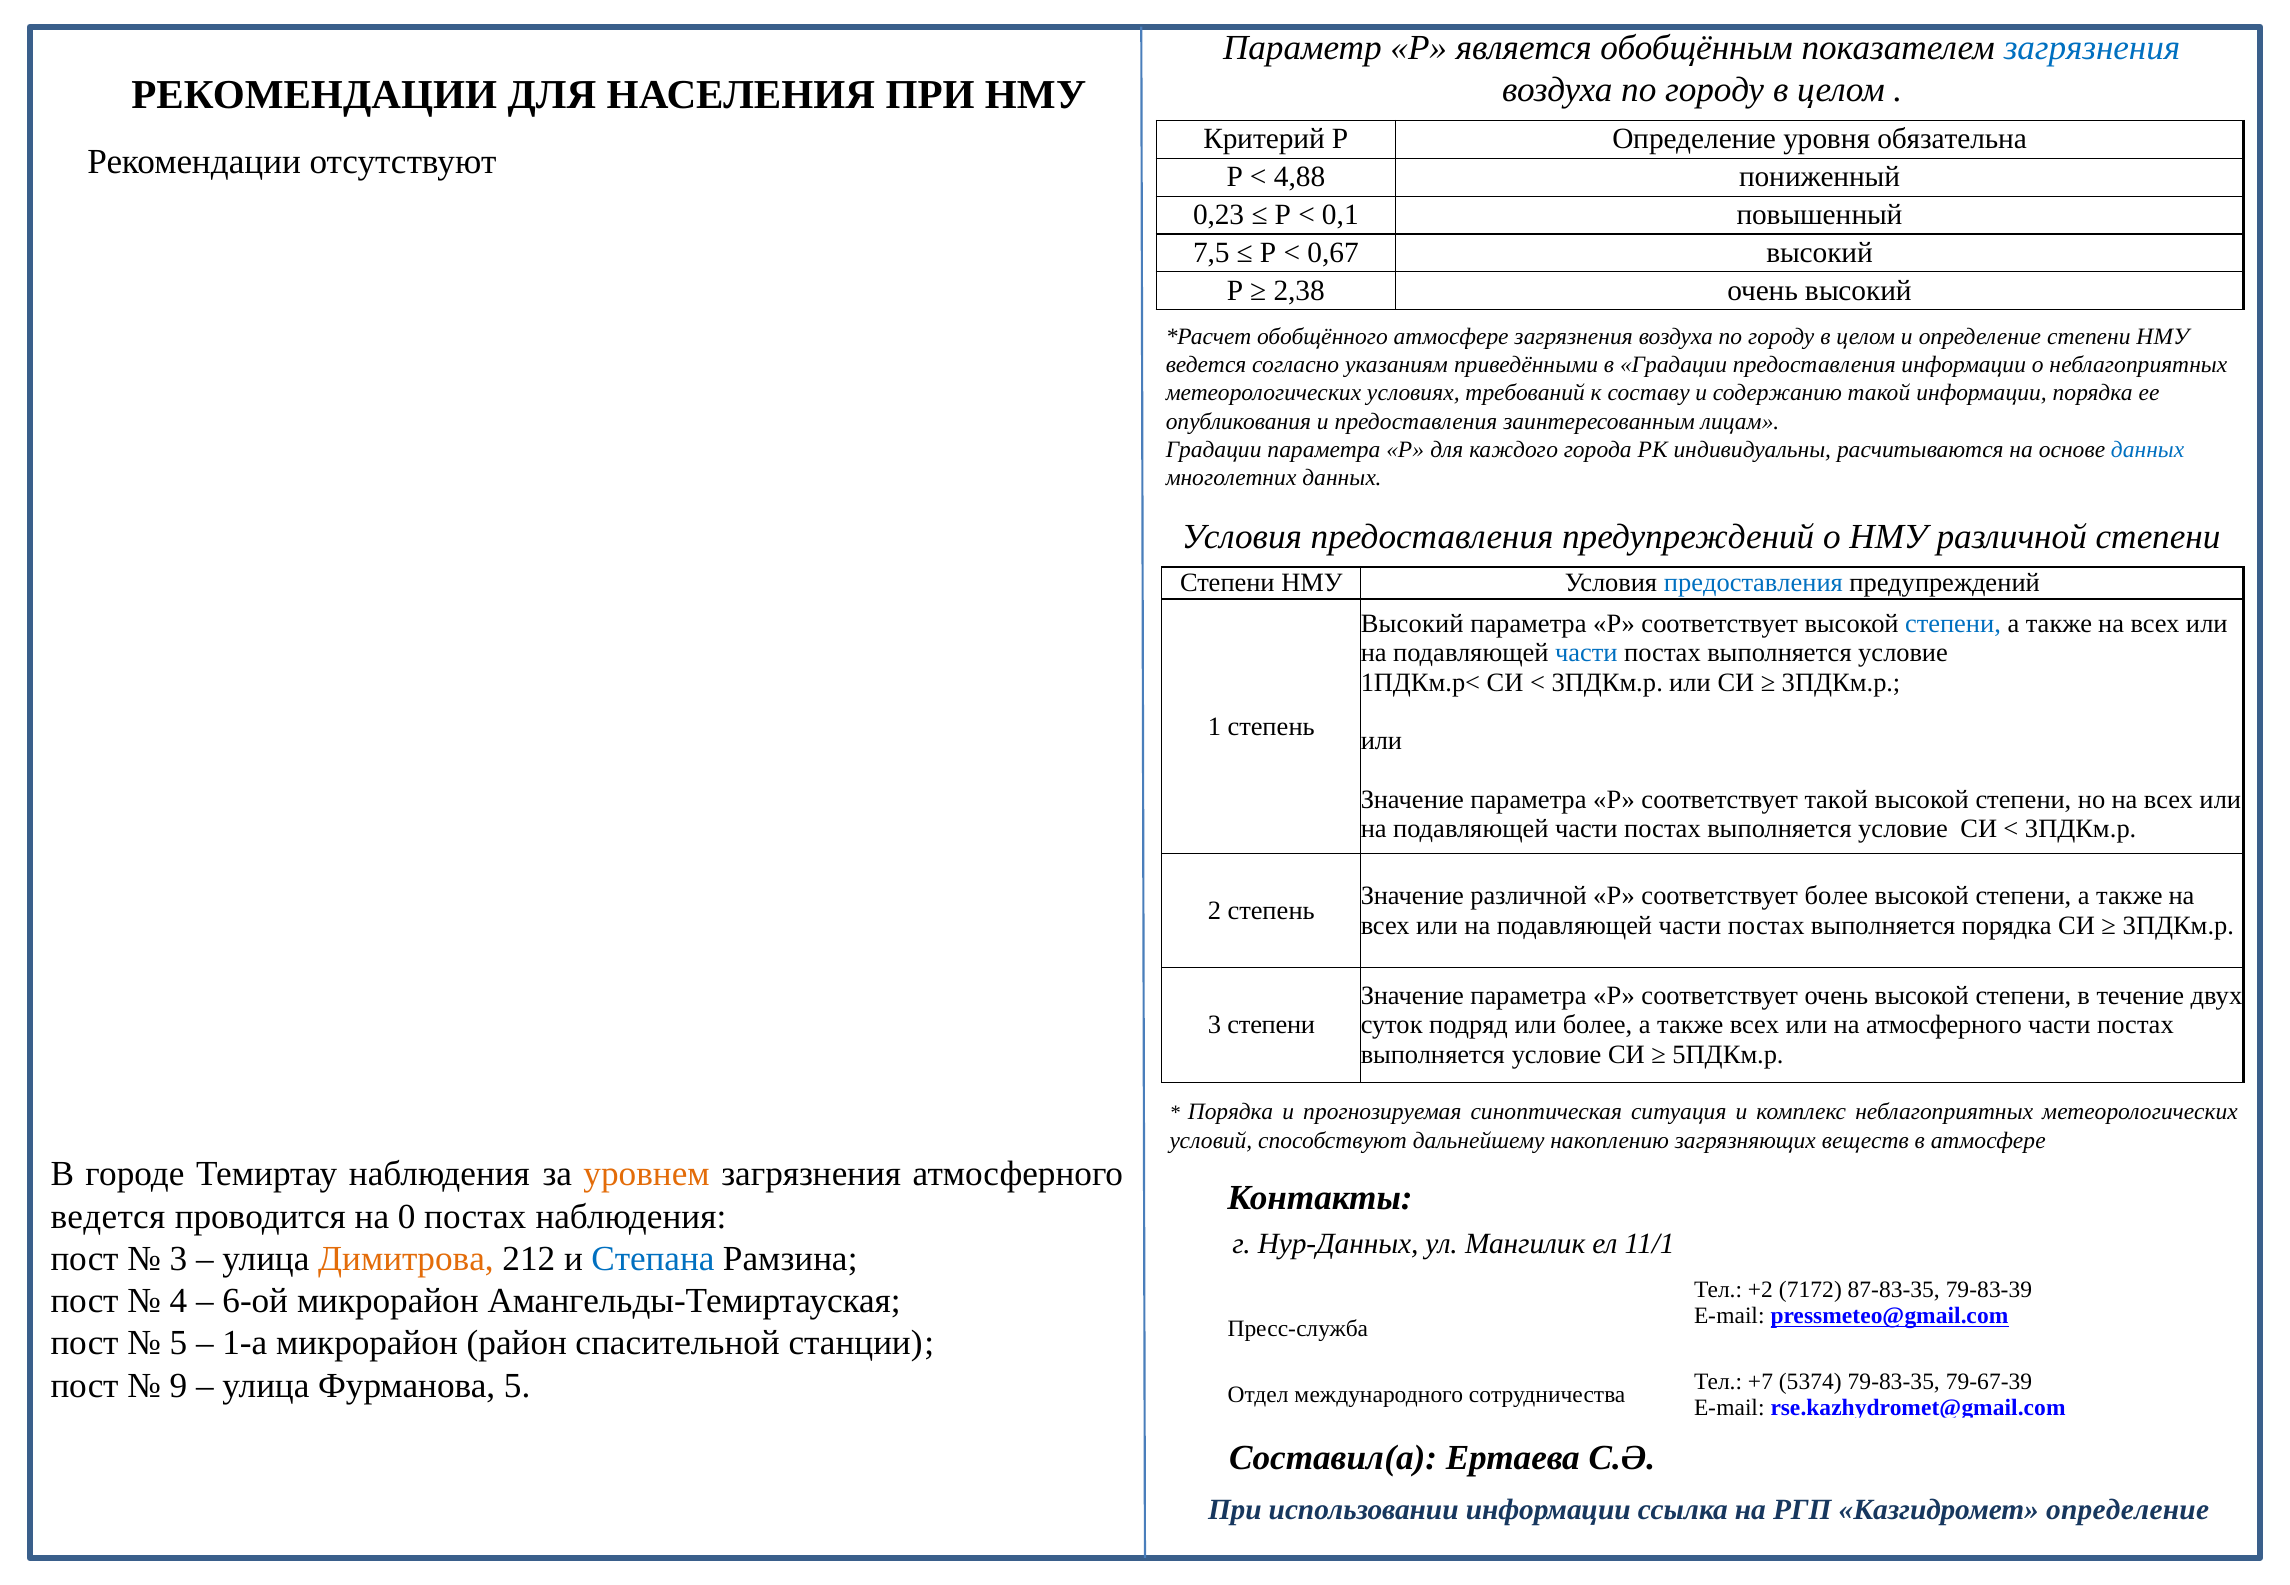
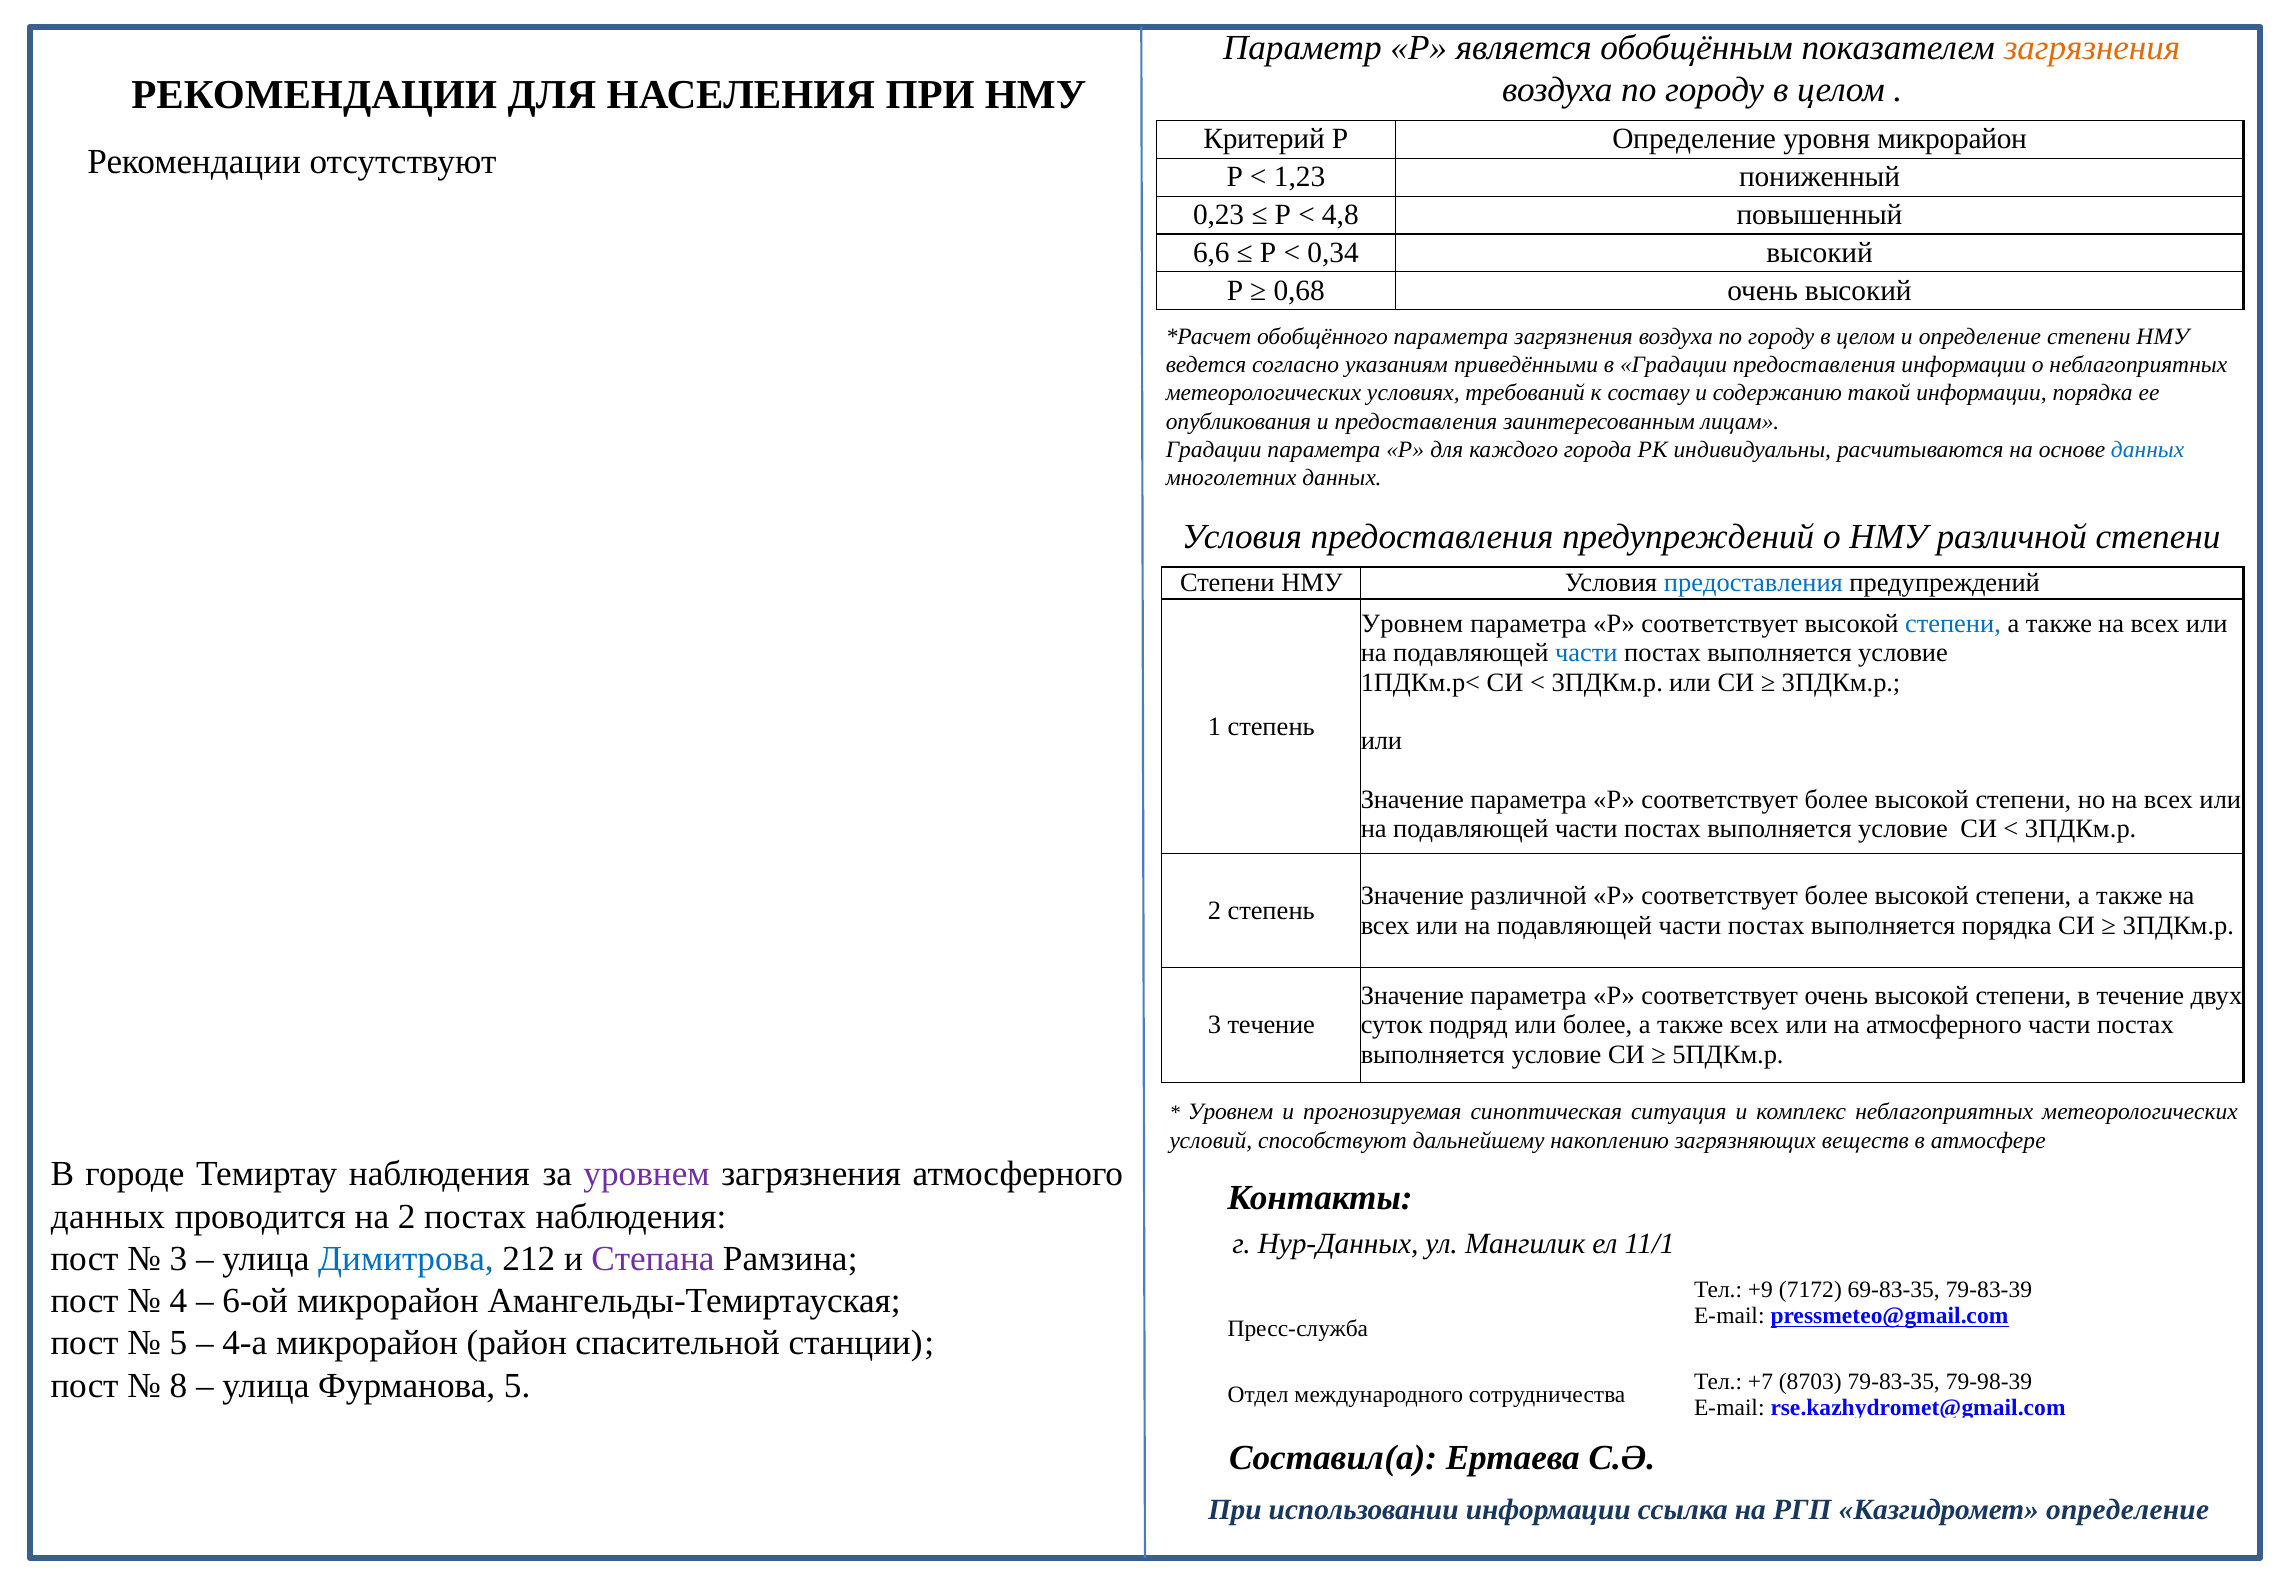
загрязнения colour: blue -> orange (2092, 48)
уровня обязательна: обязательна -> микрорайон (1952, 139)
4,88: 4,88 -> 1,23 (1300, 177)
0,1: 0,1 -> 4,8 (1340, 215)
7,5: 7,5 -> 6,6 (1211, 253)
0,67: 0,67 -> 0,34 (1333, 253)
2,38: 2,38 -> 0,68 (1299, 290)
обобщённого атмосфере: атмосфере -> параметра (1451, 337)
Высокий: Высокий -> Уровнем (1412, 624)
параметра Р соответствует такой: такой -> более (1836, 800)
3 степени: степени -> течение (1271, 1025)
Порядка: Порядка -> Уровнем (1231, 1112)
уровнем colour: orange -> purple (647, 1174)
ведется: ведется -> данных (108, 1217)
на 0: 0 -> 2 (407, 1217)
Димитрова colour: orange -> blue (406, 1259)
Степана colour: blue -> purple (653, 1259)
+2: +2 -> +9 (1760, 1290)
87-83-35: 87-83-35 -> 69-83-35 (1894, 1290)
1-а: 1-а -> 4-а (245, 1344)
9: 9 -> 8 (179, 1386)
5374: 5374 -> 8703 (1810, 1382)
79-67-39: 79-67-39 -> 79-98-39 (1989, 1382)
